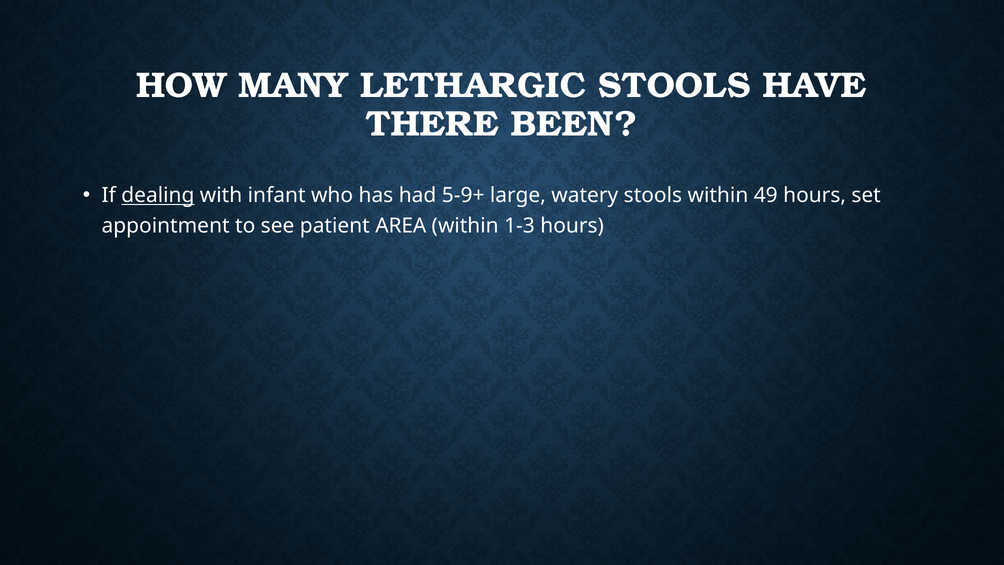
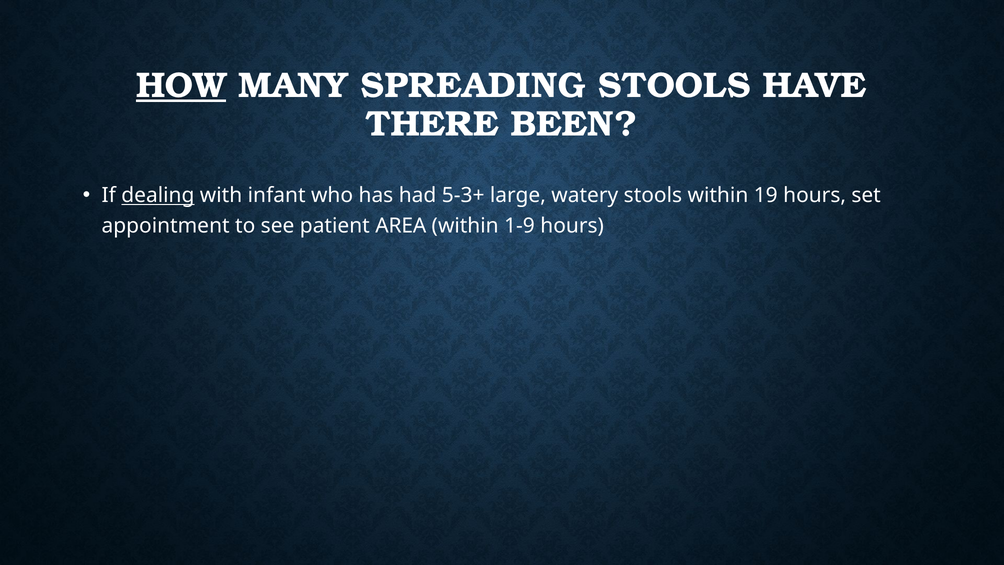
HOW underline: none -> present (181, 85)
LETHARGIC: LETHARGIC -> SPREADING (473, 85)
5-9+: 5-9+ -> 5-3+ (463, 195)
49: 49 -> 19 (766, 195)
1-3: 1-3 -> 1-9 (519, 226)
